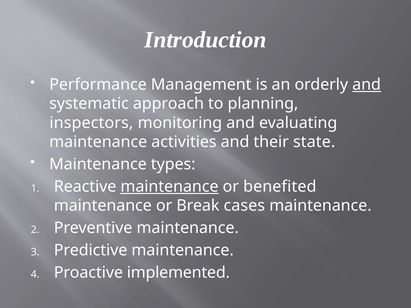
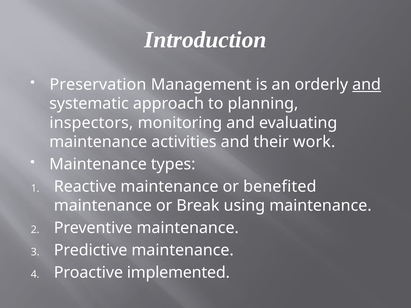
Performance: Performance -> Preservation (98, 85)
state: state -> work (314, 142)
maintenance underline: present -> none (170, 187)
cases: cases -> using (244, 206)
